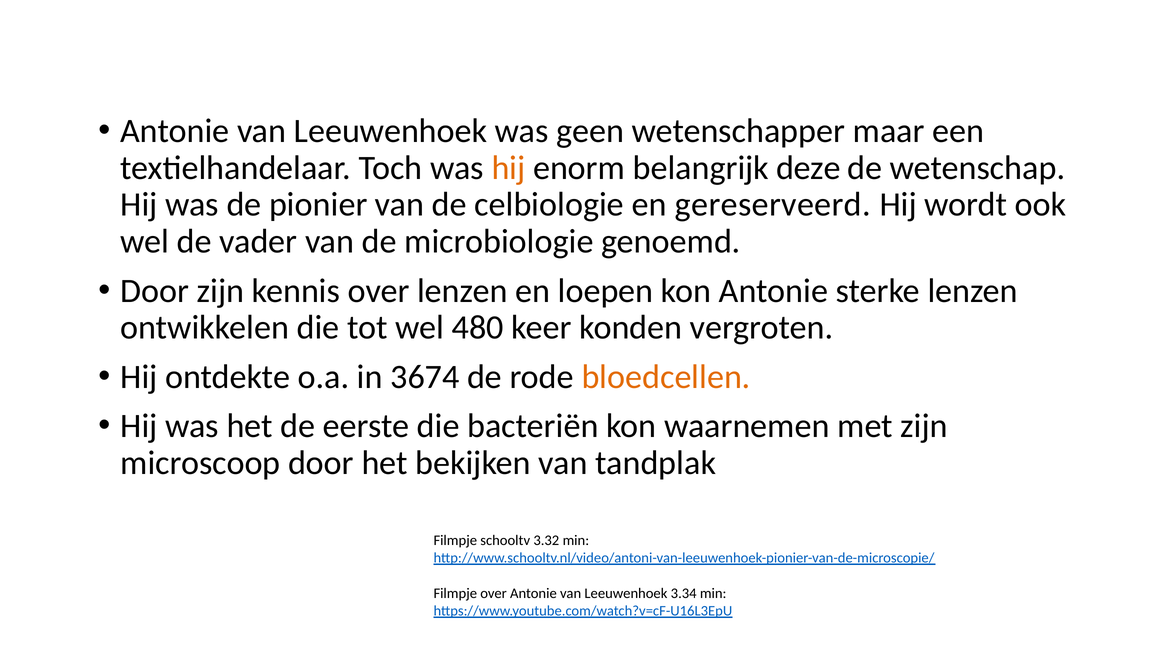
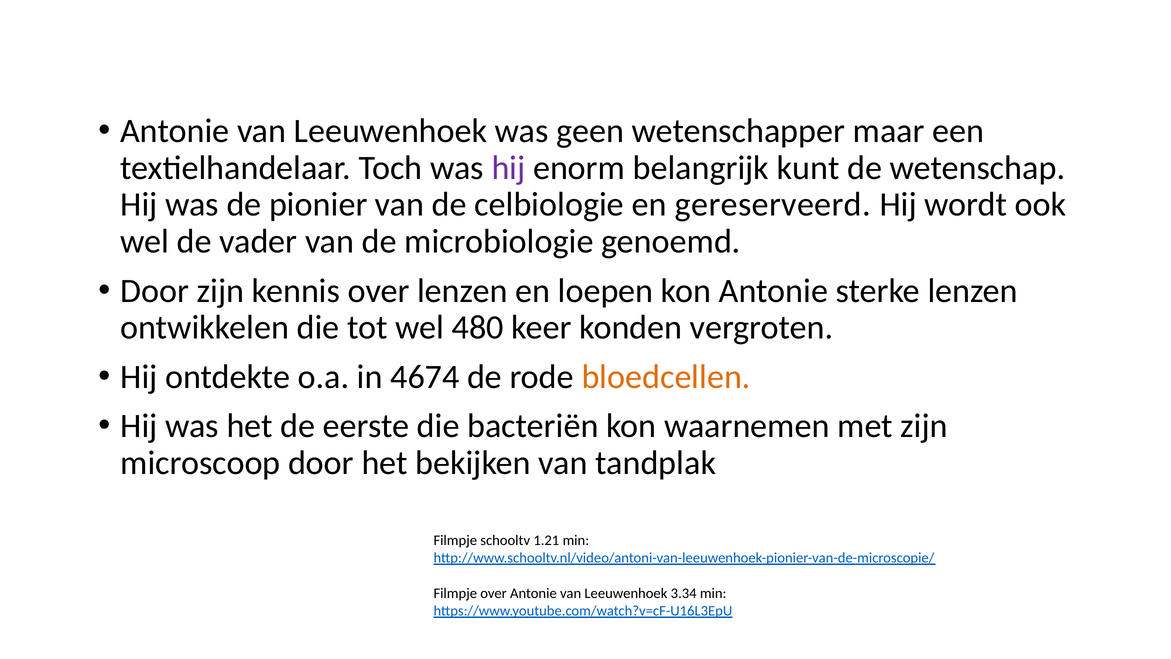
hij colour: orange -> purple (508, 168)
deze: deze -> kunt (808, 168)
3674: 3674 -> 4674 (425, 377)
3.32: 3.32 -> 1.21 (546, 540)
